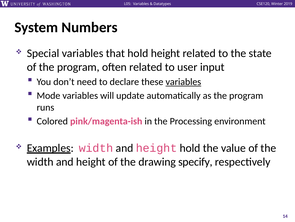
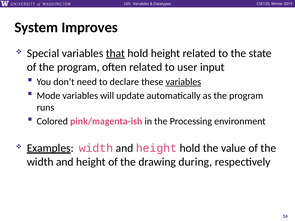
Numbers: Numbers -> Improves (90, 27)
that underline: none -> present (115, 53)
specify: specify -> during (195, 161)
